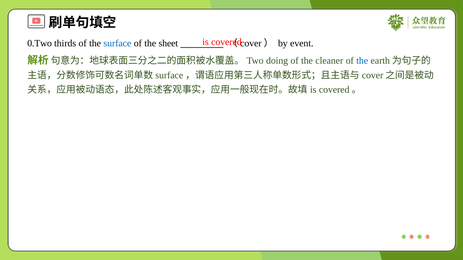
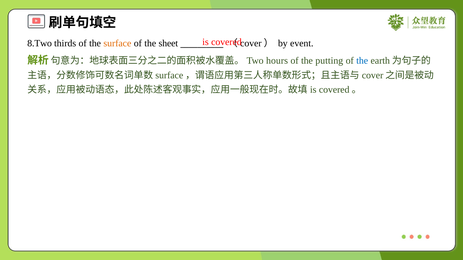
0.Two: 0.Two -> 8.Two (40, 44)
surface colour: blue -> orange (117, 44)
doing: doing -> hours (277, 61)
cleaner: cleaner -> putting (329, 61)
